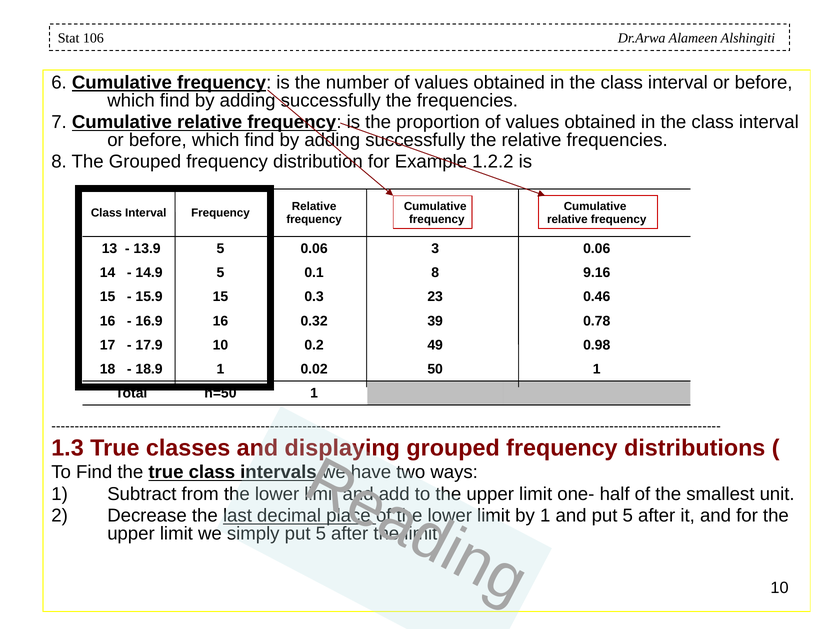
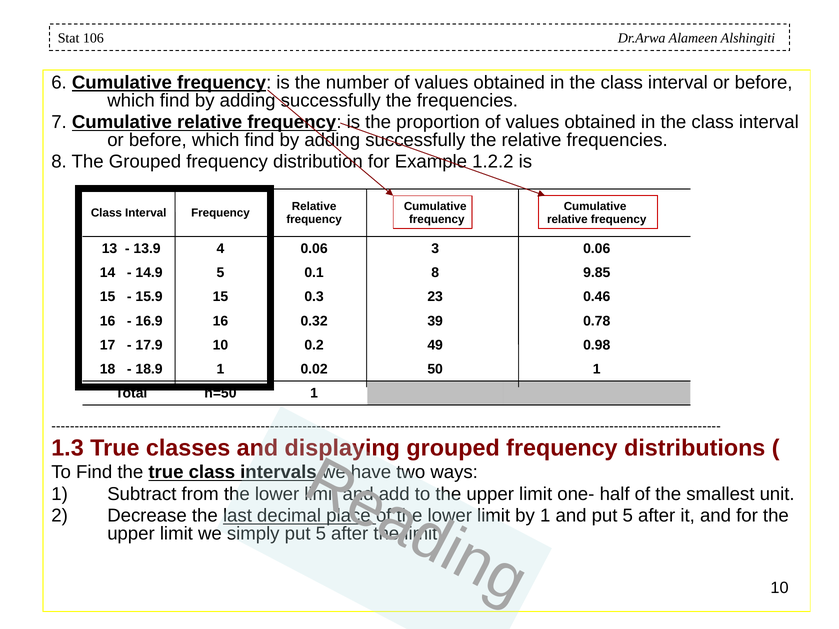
13.9 5: 5 -> 4 (220, 249)
9.16: 9.16 -> 9.85 (597, 273)
